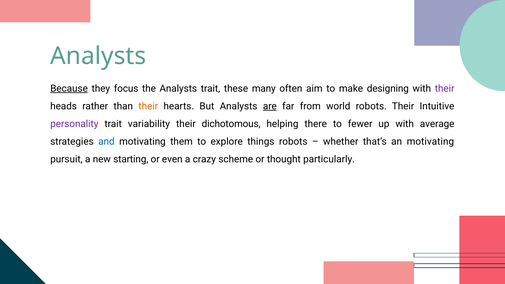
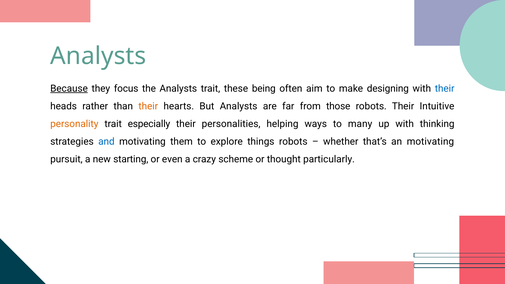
many: many -> being (264, 88)
their colour: purple -> blue (445, 88)
are underline: present -> none (270, 106)
world: world -> those (338, 106)
personality colour: purple -> orange (74, 124)
variability: variability -> especially (149, 124)
dichotomous: dichotomous -> personalities (231, 124)
there: there -> ways (316, 124)
fewer: fewer -> many (360, 124)
average: average -> thinking (437, 124)
